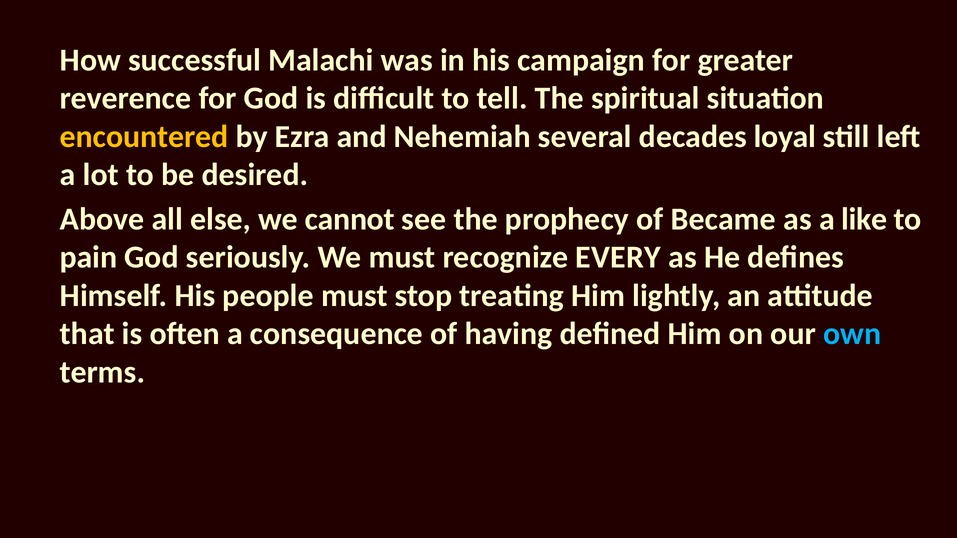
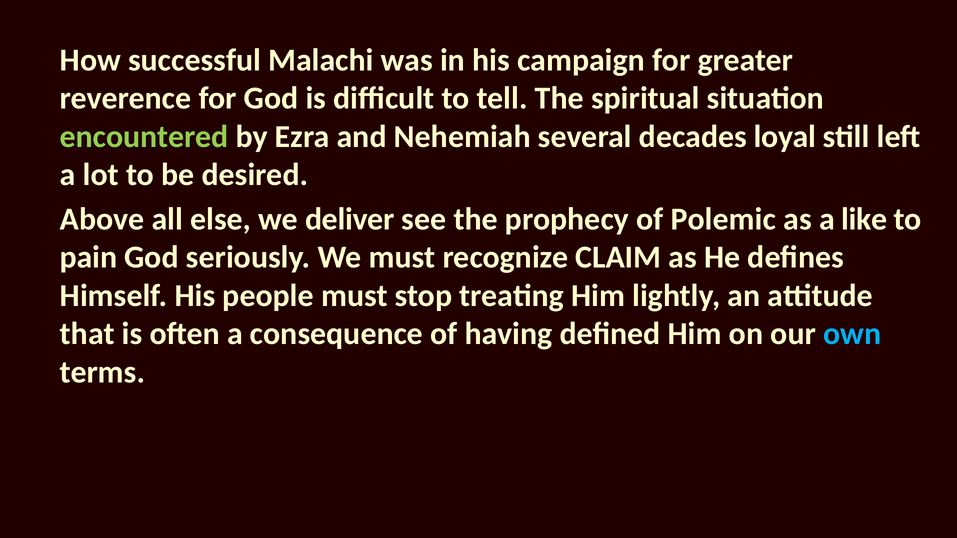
encountered colour: yellow -> light green (144, 137)
cannot: cannot -> deliver (350, 219)
Became: Became -> Polemic (723, 219)
EVERY: EVERY -> CLAIM (618, 258)
